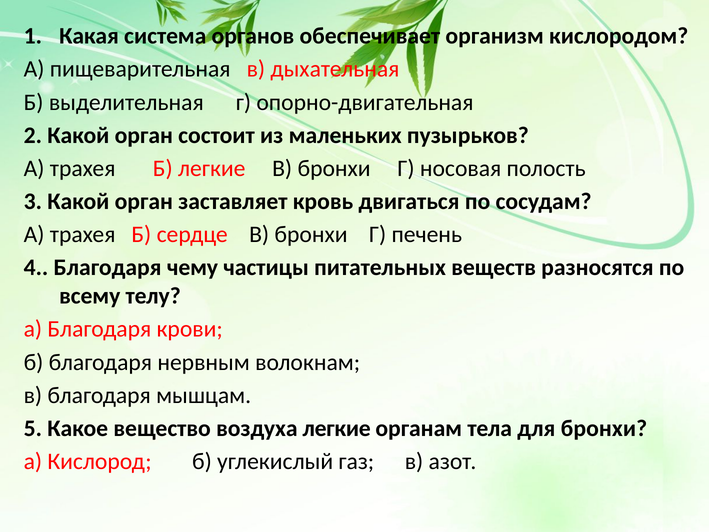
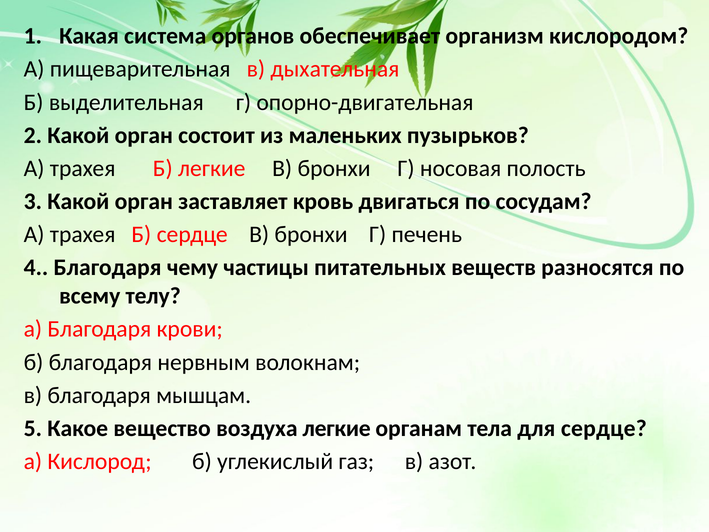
для бронхи: бронхи -> сердце (604, 428)
